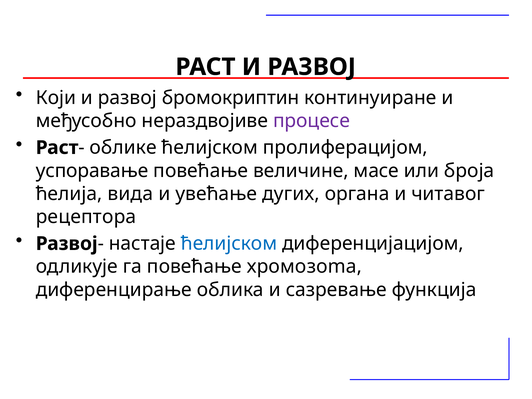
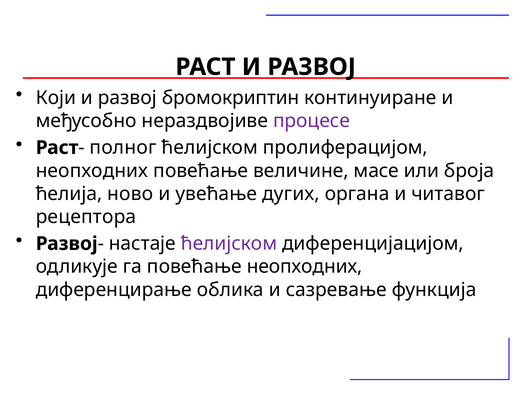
облике: облике -> полног (123, 148)
успоравање: успоравање -> неопходних (92, 171)
вида: вида -> ново (130, 194)
ћелијском colour: blue -> purple (229, 244)
повећање хромoзoma: хромoзoma -> неопходних (305, 267)
